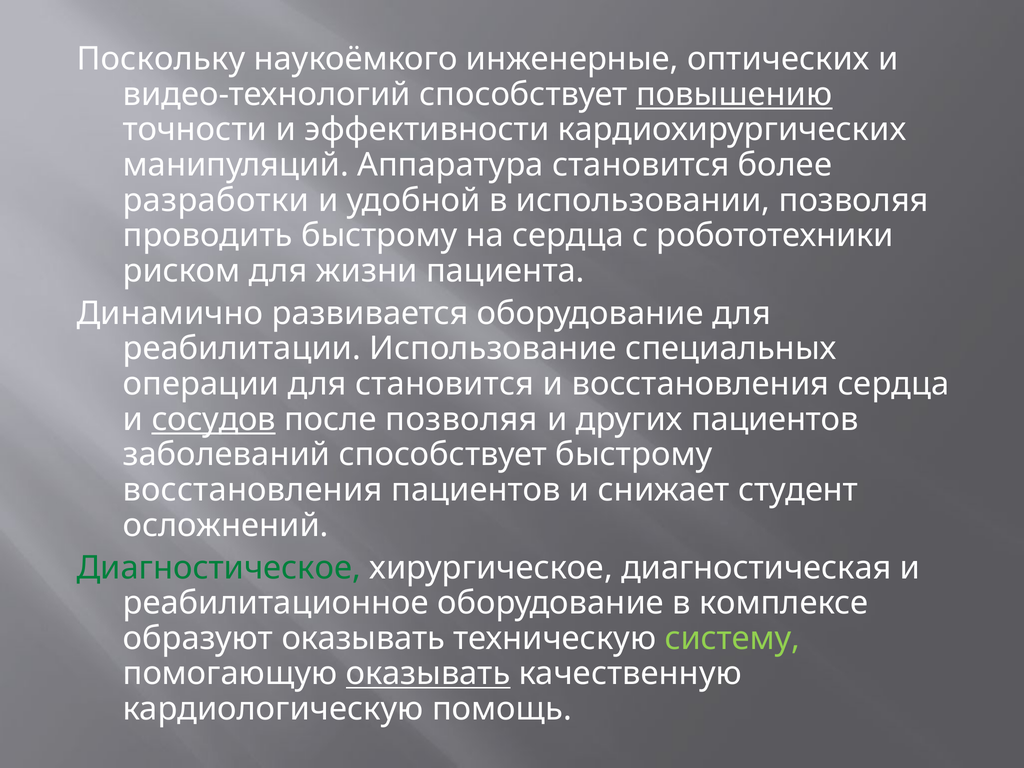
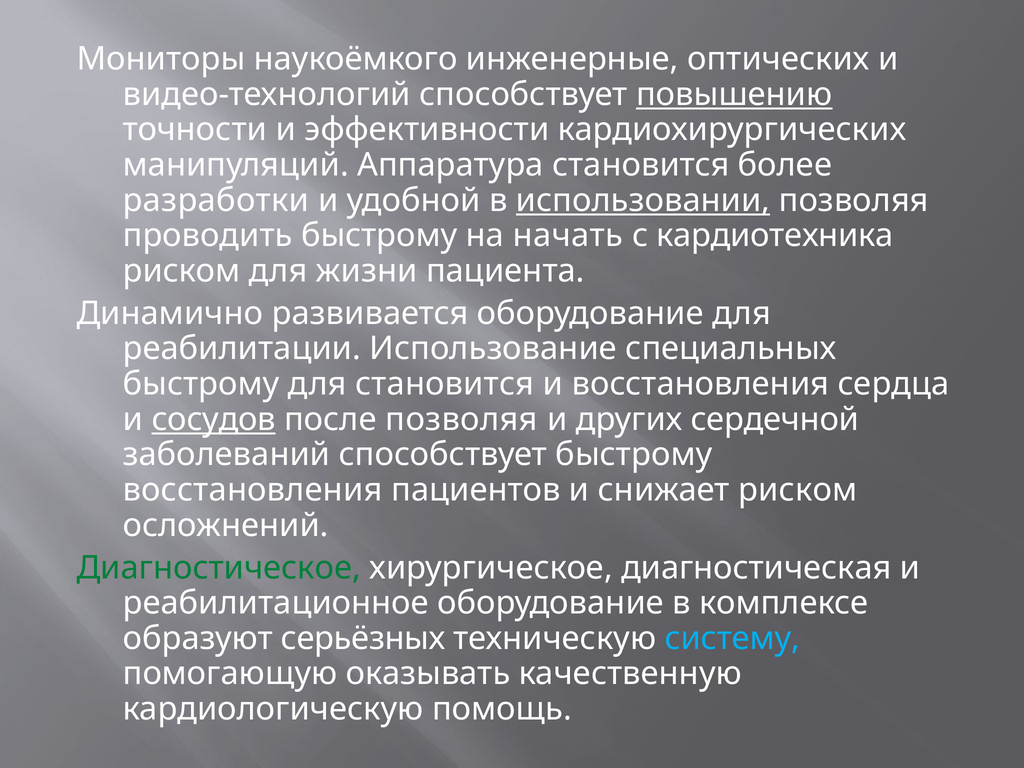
Поскольку: Поскольку -> Мониторы (161, 59)
использовании underline: none -> present (643, 200)
на сердца: сердца -> начать (568, 236)
робототехники: робототехники -> кардиотехника (775, 236)
операции: операции -> быстрому (201, 384)
других пациентов: пациентов -> сердечной (775, 419)
снижает студент: студент -> риском (798, 490)
образуют оказывать: оказывать -> серьёзных (363, 638)
систему colour: light green -> light blue (732, 638)
оказывать underline: present -> none (428, 674)
